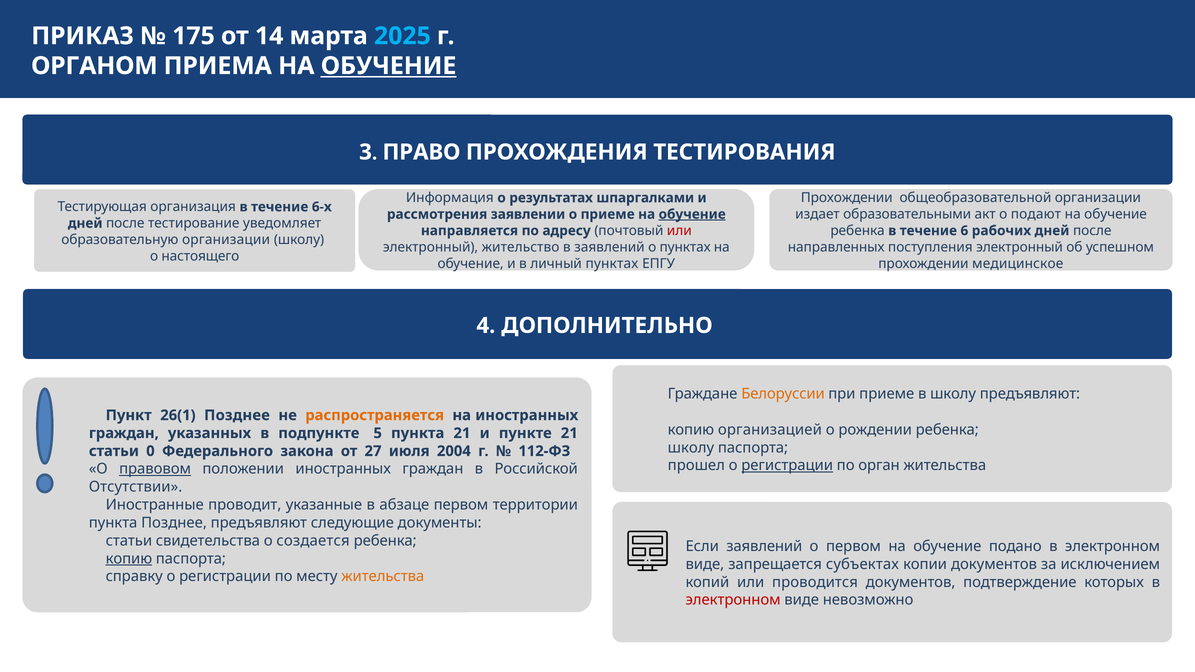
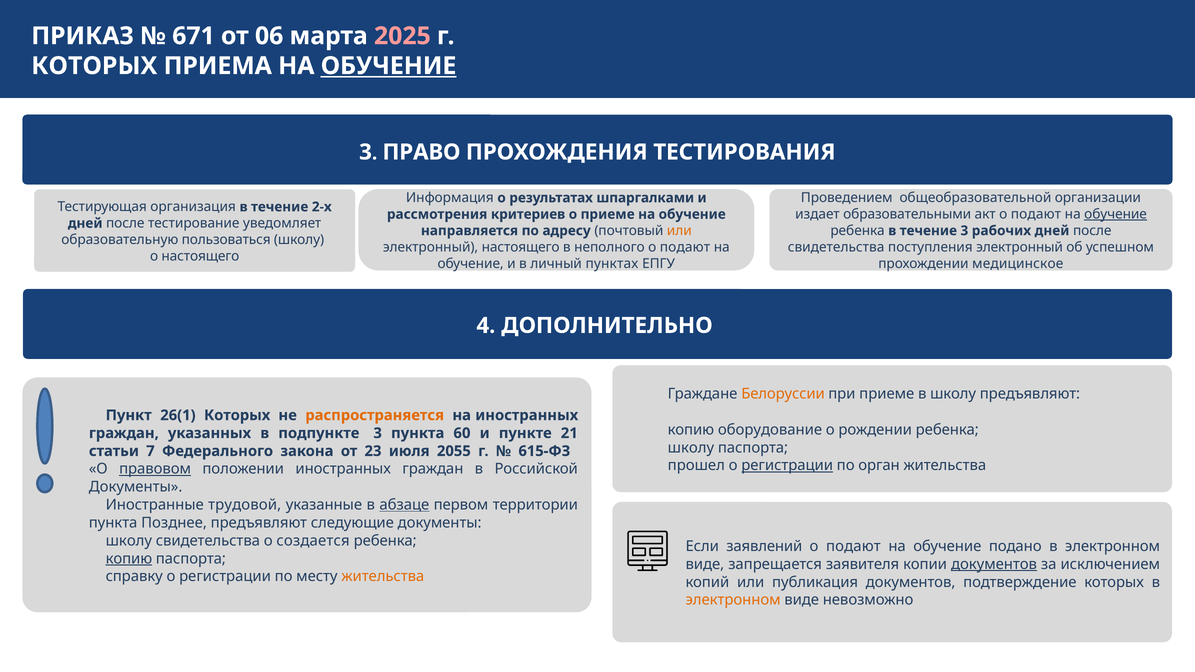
175: 175 -> 671 (194, 36)
14: 14 -> 06 (269, 36)
2025 colour: light blue -> pink (402, 36)
ОРГАНОМ: ОРГАНОМ -> КОТОРЫХ (94, 66)
Прохождении: Прохождении -> Проведением (847, 198)
6-х: 6-х -> 2-х (322, 207)
обучение underline: none -> present (1116, 214)
заявлении: заявлении -> критериев (528, 214)
обучение underline: present -> none (692, 214)
течение 6: 6 -> 3 (964, 231)
или colour: red -> orange (679, 231)
образовательную организации: организации -> пользоваться (226, 240)
электронный жительство: жительство -> настоящего (521, 247)
в заявлений: заявлений -> неполного (609, 247)
пунктах: пунктах -> подают (685, 247)
направленных: направленных -> свидетельства (836, 247)
26(1 Позднее: Позднее -> Которых (237, 415)
организацией: организацией -> оборудование (770, 430)
подпункте 5: 5 -> 3 (378, 433)
пункта 21: 21 -> 60 (462, 433)
0: 0 -> 7 (150, 451)
27: 27 -> 23 (373, 451)
2004: 2004 -> 2055 (454, 451)
112-ФЗ: 112-ФЗ -> 615-ФЗ (544, 451)
Отсутствии: Отсутствии -> Документы (136, 487)
проводит: проводит -> трудовой (245, 505)
абзаце underline: none -> present (404, 505)
статьи: статьи -> школу (129, 541)
первом: первом -> подают (853, 546)
субъектах: субъектах -> заявителя (863, 564)
документов underline: none -> present (994, 564)
проводится: проводится -> публикация (815, 582)
электронном colour: red -> orange (733, 600)
